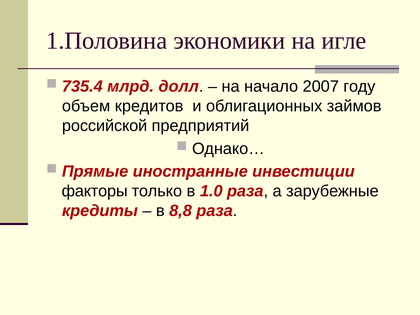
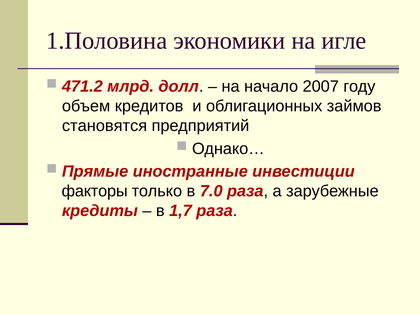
735.4: 735.4 -> 471.2 (82, 87)
российской: российской -> становятся (105, 126)
1.0: 1.0 -> 7.0 (211, 191)
8,8: 8,8 -> 1,7 (181, 211)
